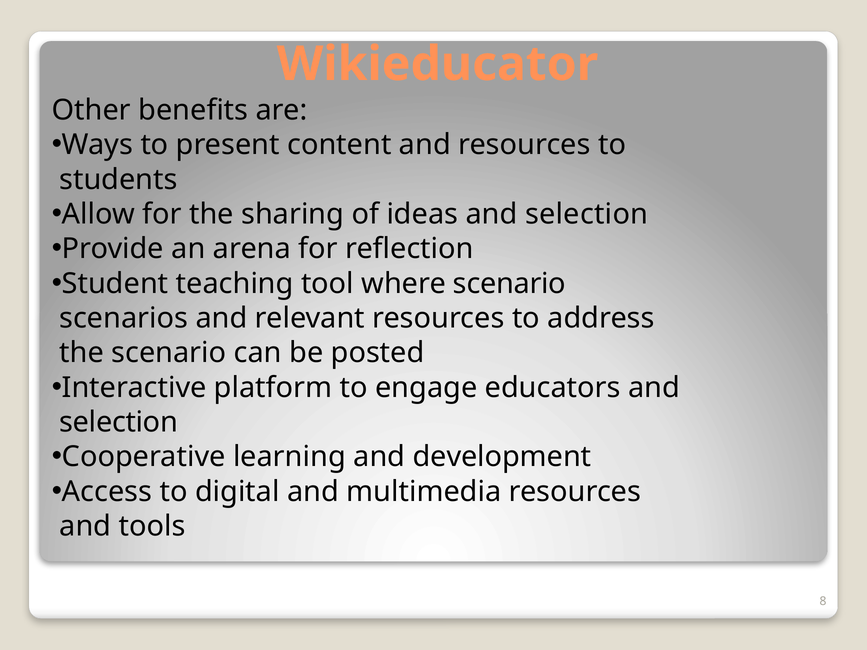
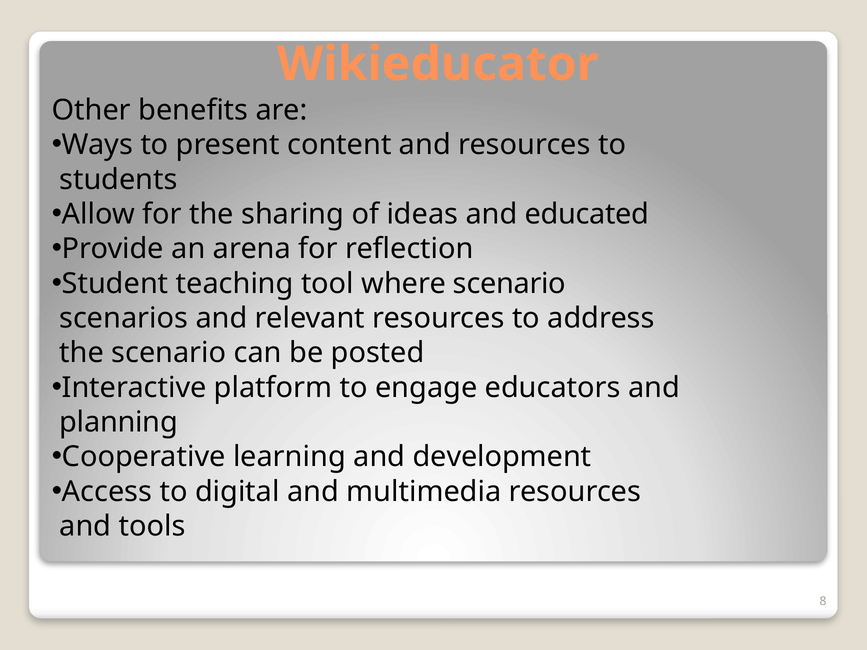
ideas and selection: selection -> educated (587, 214)
selection: selection -> planning (119, 422)
